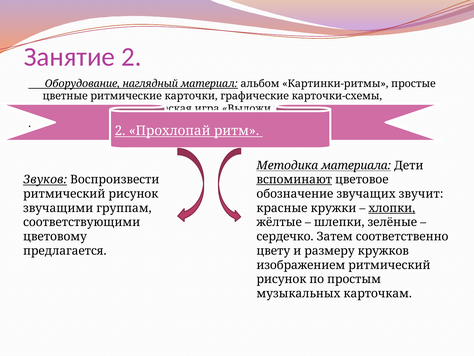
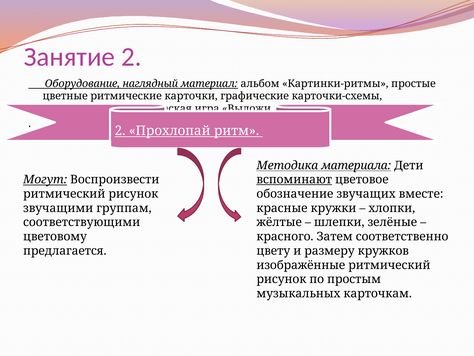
Звуков: Звуков -> Могут (45, 179)
звучит: звучит -> вместе (421, 194)
хлопки underline: present -> none (392, 208)
сердечко: сердечко -> красного (285, 236)
изображением: изображением -> изображённые (301, 265)
